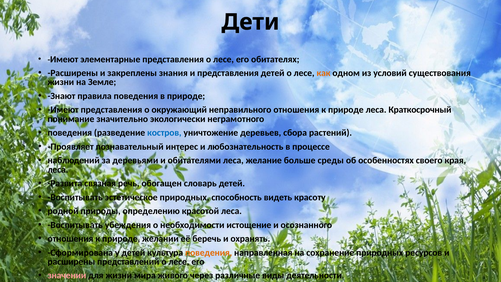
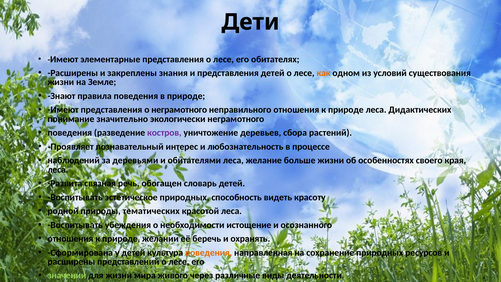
о окружающий: окружающий -> неграмотного (179, 110)
Краткосрочный: Краткосрочный -> Дидактических (420, 110)
костров colour: blue -> purple (164, 133)
больше среды: среды -> жизни (331, 160)
определению: определению -> тематических (151, 211)
значении colour: pink -> light green (67, 275)
